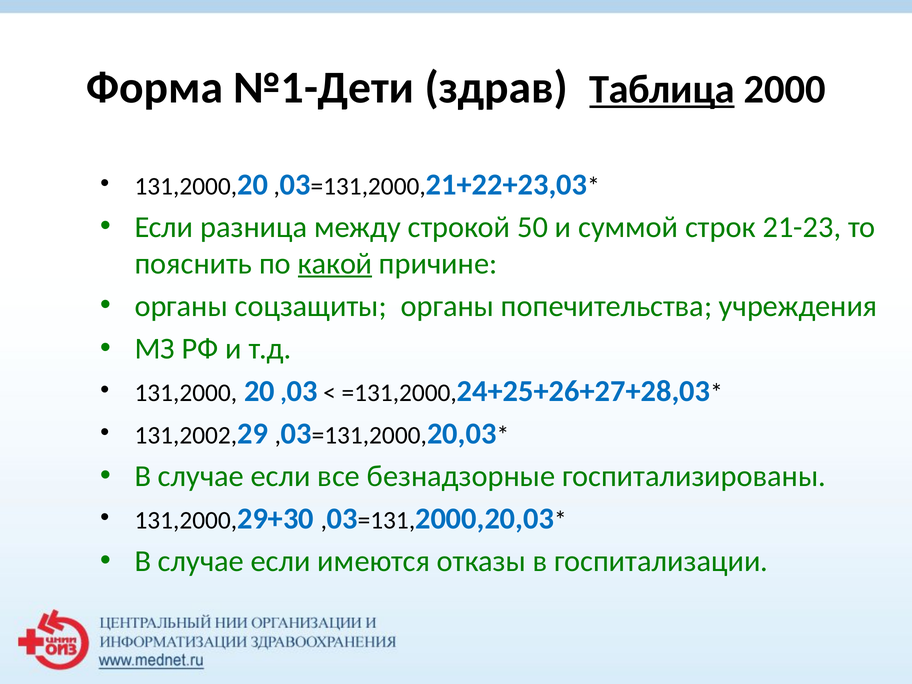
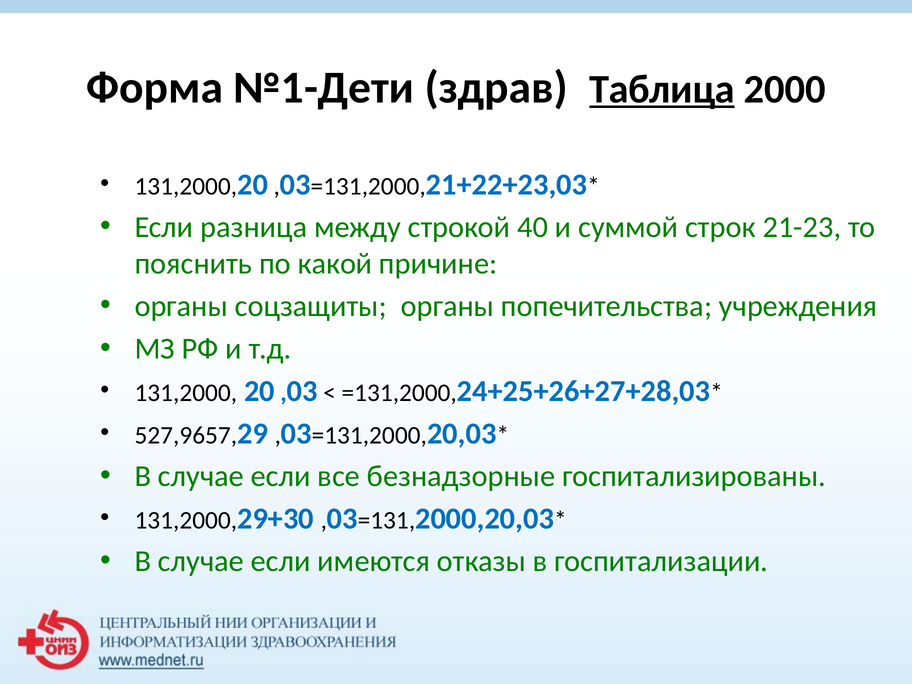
50: 50 -> 40 (533, 227)
какой underline: present -> none (335, 264)
131,2002: 131,2002 -> 527,9657 (186, 435)
